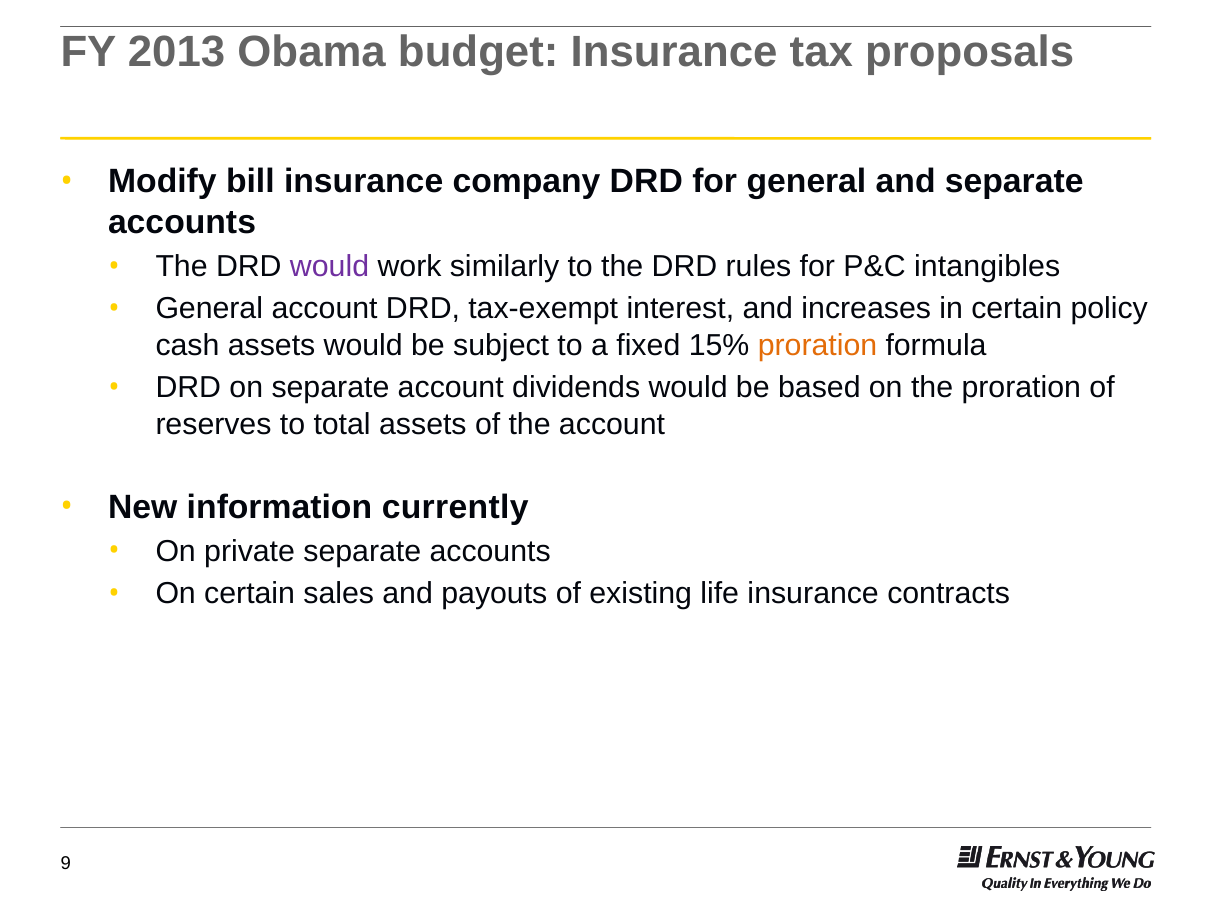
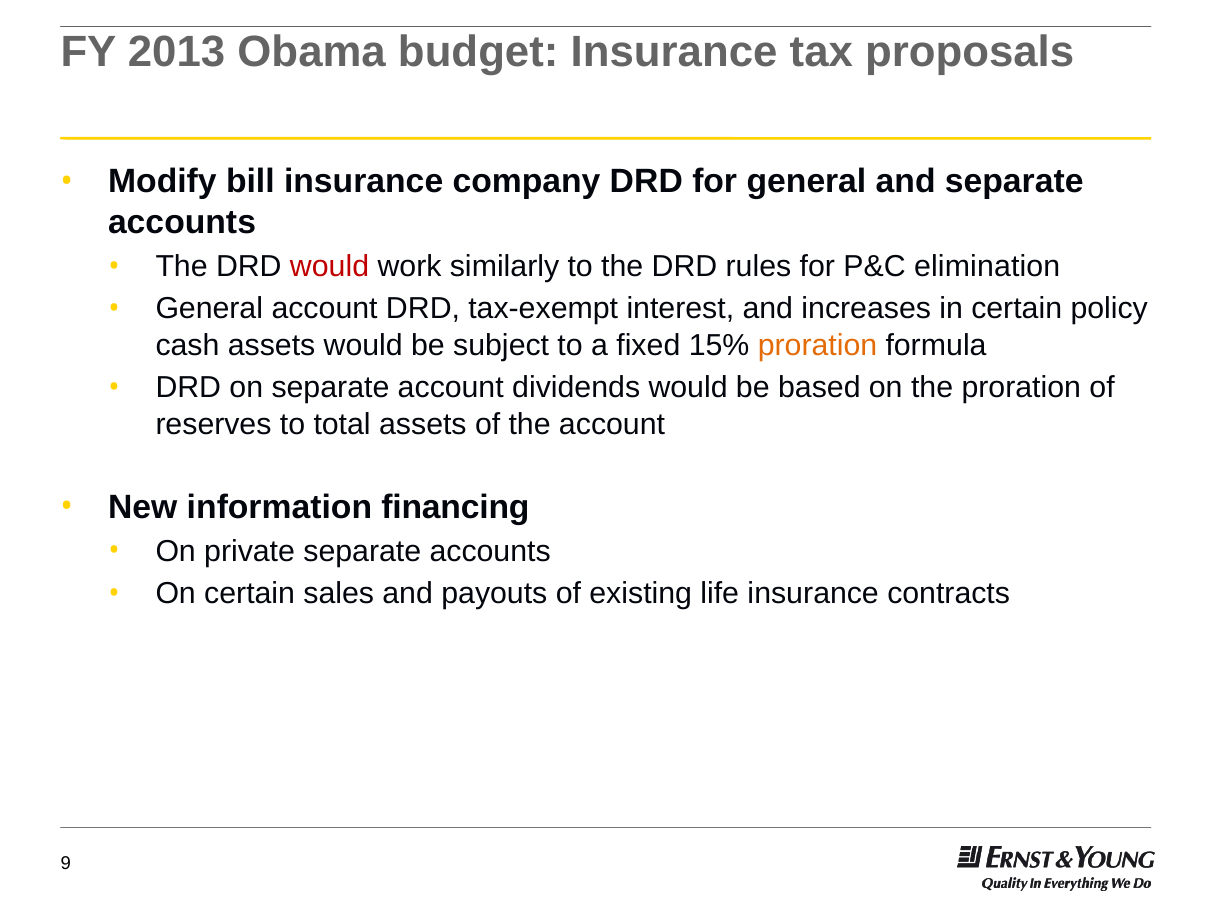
would colour: purple -> red (330, 266)
intangibles: intangibles -> elimination (987, 266)
currently: currently -> financing (455, 507)
